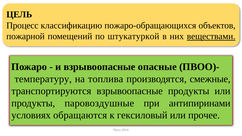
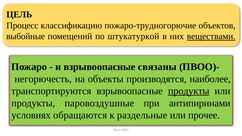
пожаро-обращающихся: пожаро-обращающихся -> пожаро-трудногорючие (150, 26)
пожарной: пожарной -> выбойные (26, 36)
опасные: опасные -> связаны (157, 67)
температуру: температуру -> негорючесть (43, 79)
топлива: топлива -> объекты (106, 79)
смежные: смежные -> наиболее (210, 79)
продукты underline: none -> present (189, 91)
гексиловый: гексиловый -> раздельные (142, 115)
